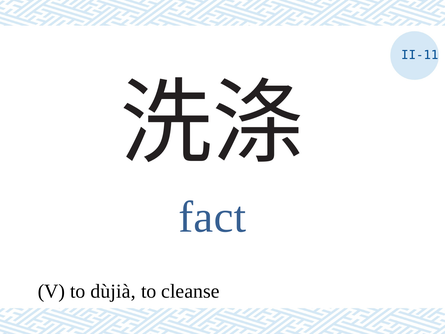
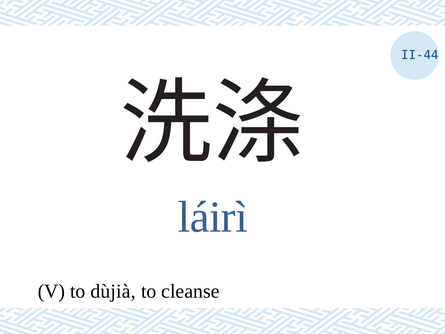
II-11: II-11 -> II-44 (420, 55)
fact: fact -> láirì (213, 217)
